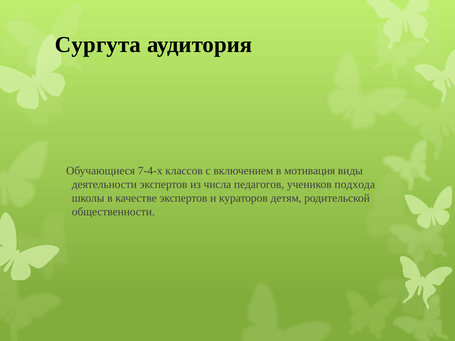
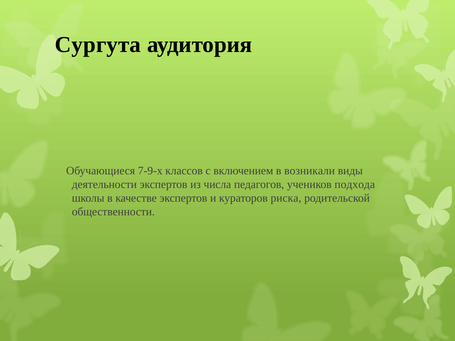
7-4-х: 7-4-х -> 7-9-х (150, 171)
мотивация: мотивация -> возникали (310, 171)
детям: детям -> риска (286, 198)
